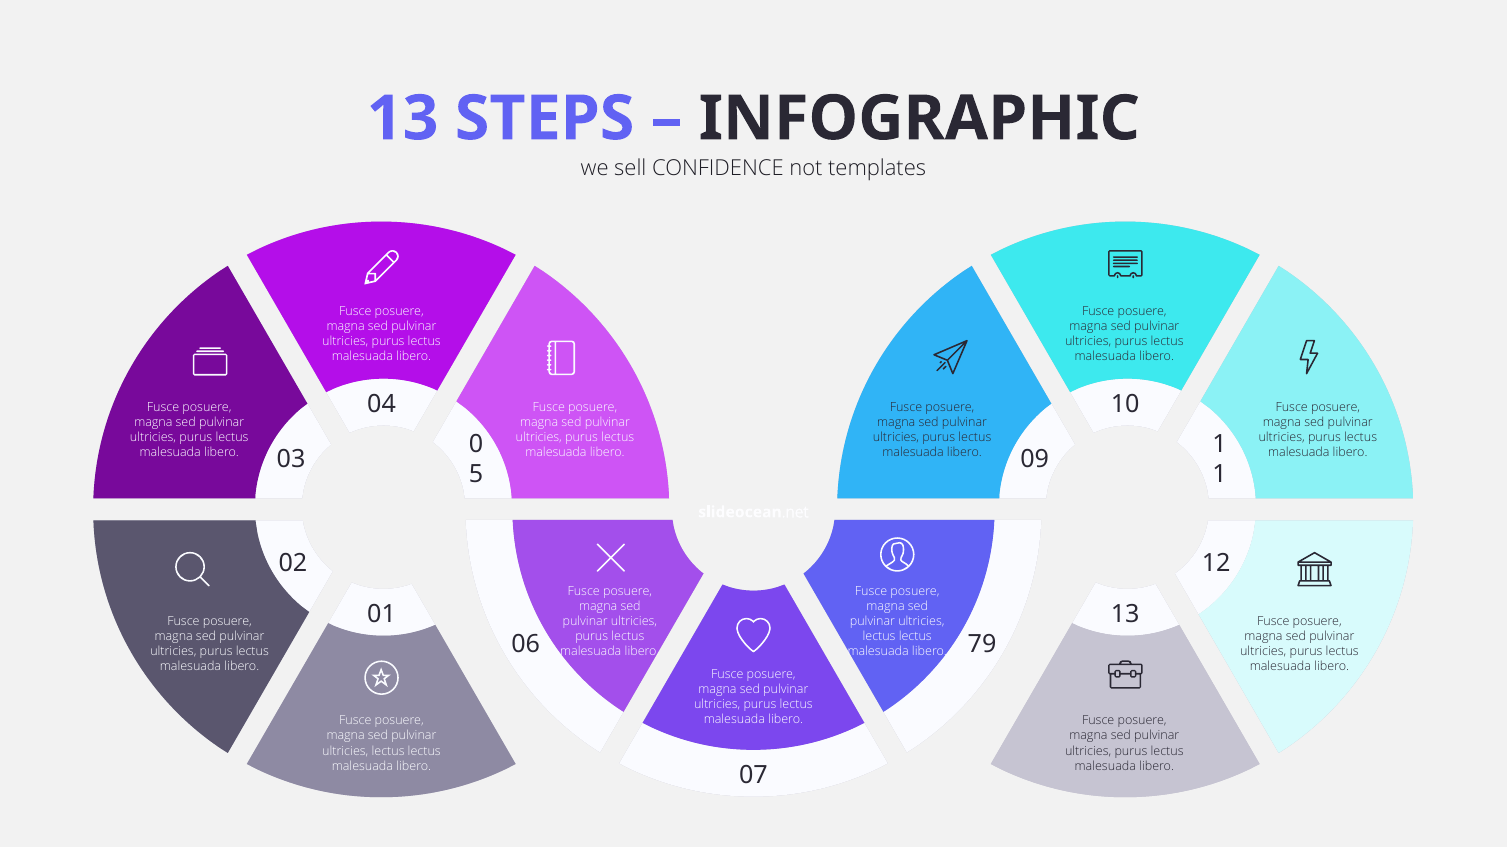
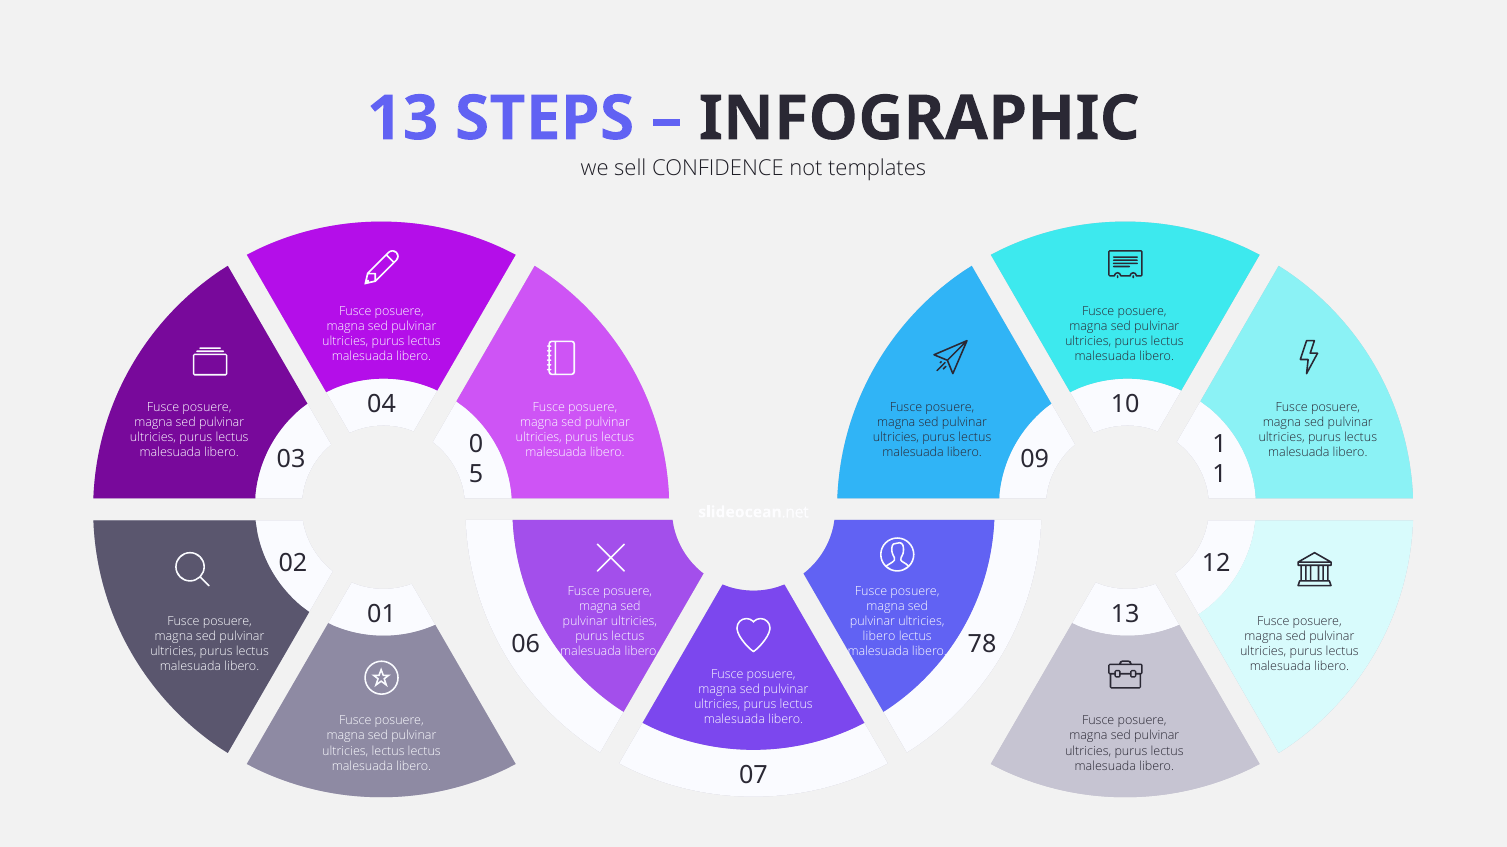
lectus: lectus -> libero (879, 637)
79: 79 -> 78 (982, 645)
